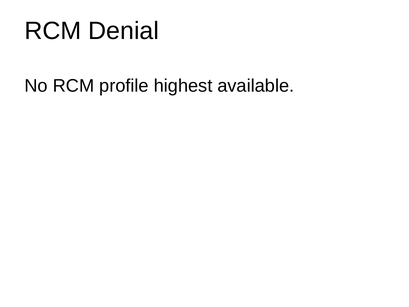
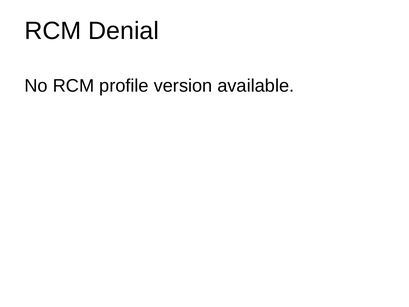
highest: highest -> version (183, 86)
